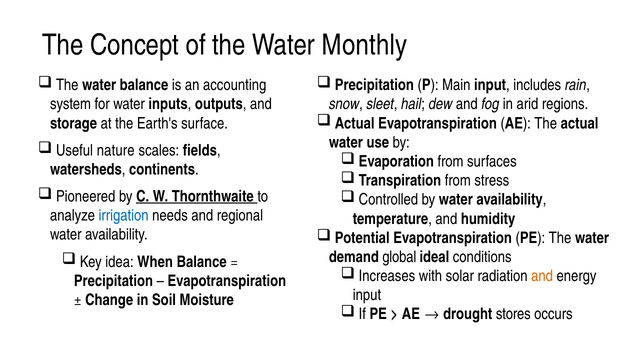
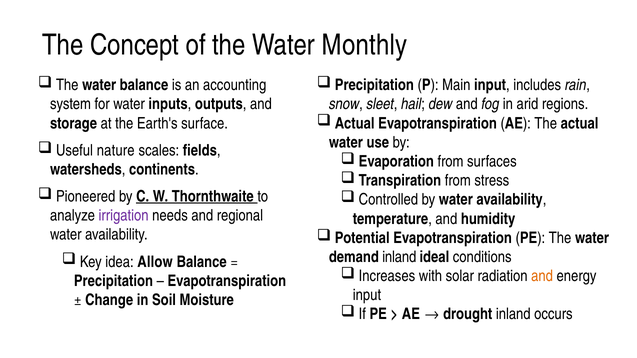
irrigation colour: blue -> purple (124, 216)
demand global: global -> inland (399, 257)
When: When -> Allow (155, 262)
drought stores: stores -> inland (513, 314)
